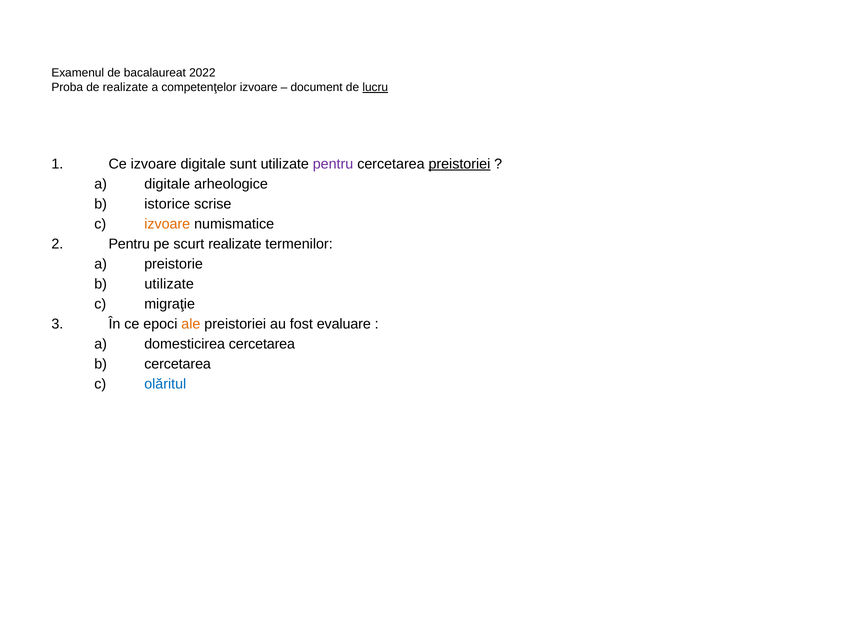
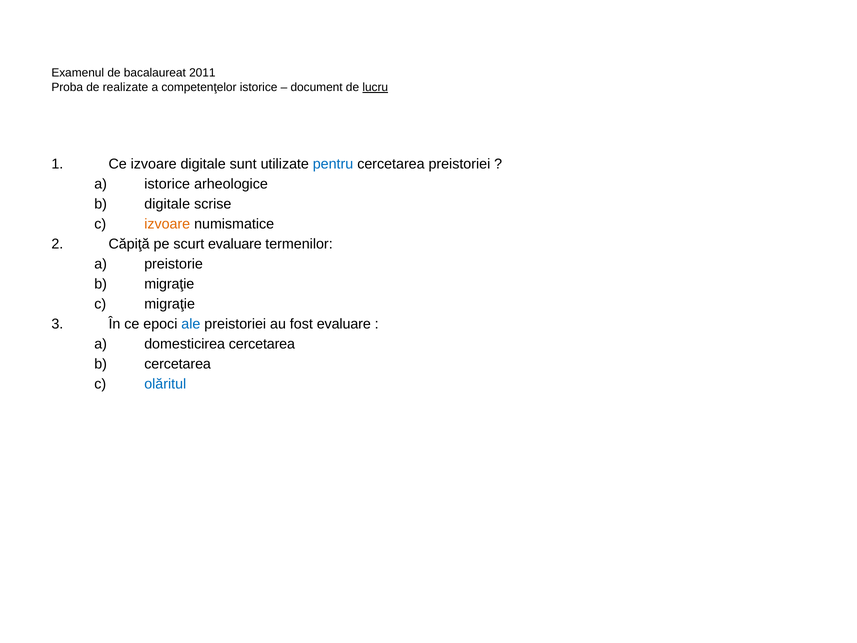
2022: 2022 -> 2011 (202, 73)
competenţelor izvoare: izvoare -> istorice (259, 87)
pentru colour: purple -> blue (333, 164)
preistoriei underline: present -> none (459, 164)
a digitale: digitale -> istorice (167, 184)
istorice: istorice -> digitale (167, 204)
Pentru: Pentru -> Căpiţă (129, 244)
scurt realizate: realizate -> evaluare (235, 244)
utilizate: utilizate -> migraţie (169, 284)
ale colour: orange -> blue (191, 324)
